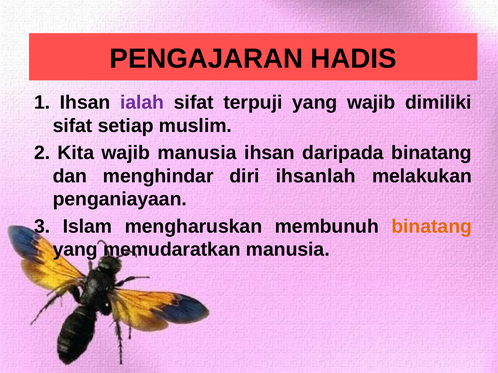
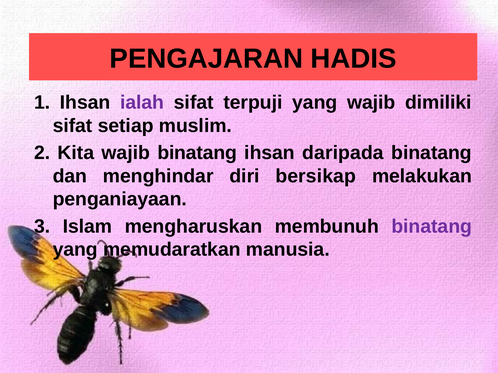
wajib manusia: manusia -> binatang (197, 153)
ihsanlah: ihsanlah -> bersikap (316, 176)
binatang colour: orange -> purple (432, 227)
